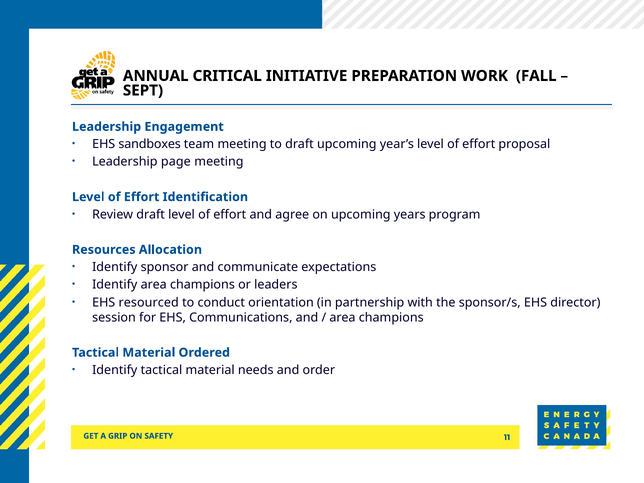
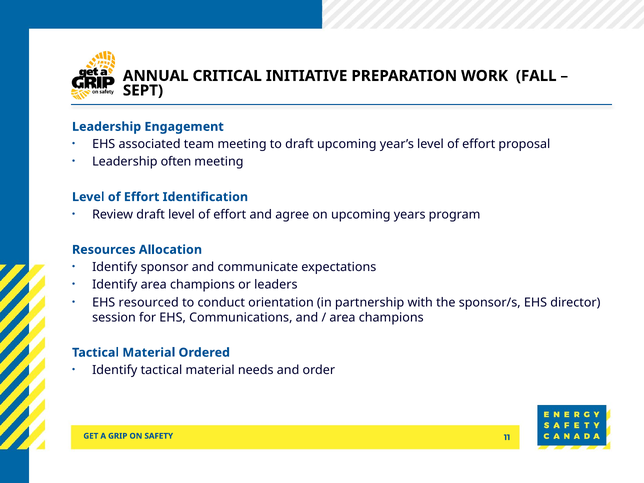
sandboxes: sandboxes -> associated (150, 144)
page: page -> often (176, 162)
